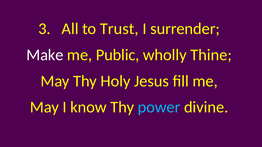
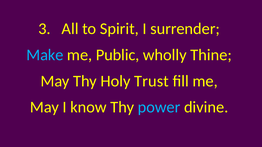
Trust: Trust -> Spirit (119, 29)
Make colour: white -> light blue (45, 55)
Jesus: Jesus -> Trust (151, 81)
